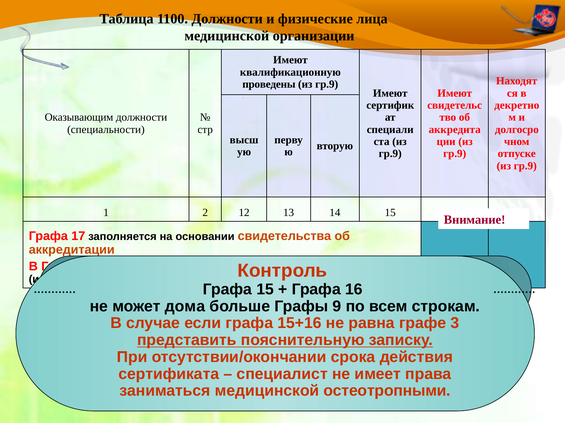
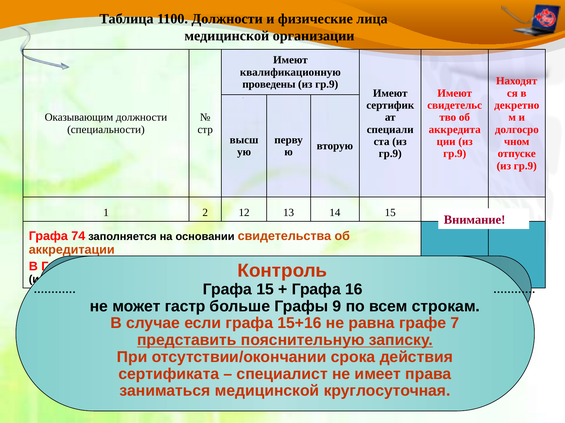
Графа 17: 17 -> 74 (78, 236)
дома: дома -> гастр (185, 307)
3: 3 -> 7 (455, 324)
остеотропными: остеотропными -> круглосуточная (387, 392)
